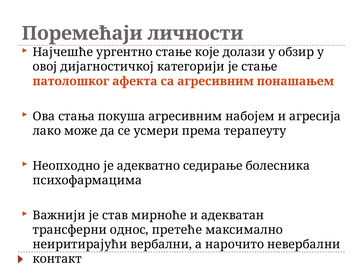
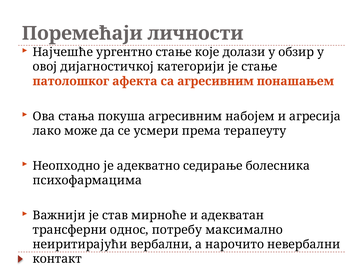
претеће: претеће -> потребу (177, 230)
